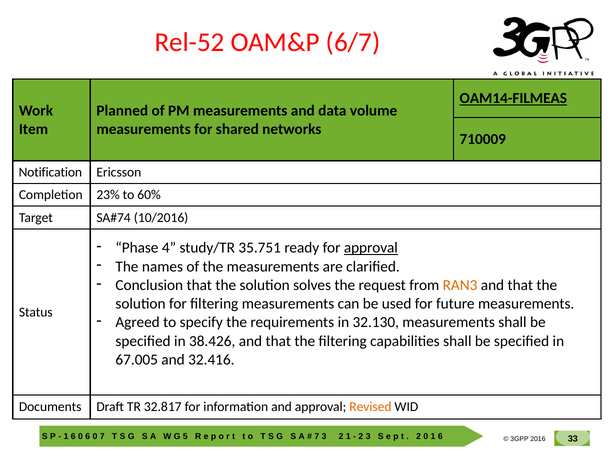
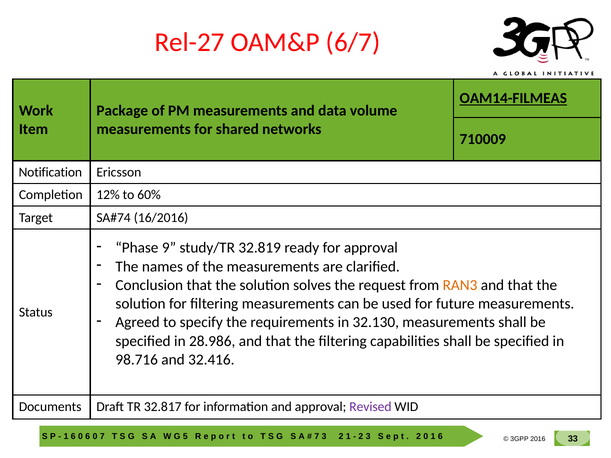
Rel-52: Rel-52 -> Rel-27 (190, 42)
Planned: Planned -> Package (122, 111)
23%: 23% -> 12% (108, 195)
10/2016: 10/2016 -> 16/2016 (161, 218)
4: 4 -> 9 (169, 248)
35.751: 35.751 -> 32.819 (260, 248)
approval underline: present -> none (371, 248)
38.426: 38.426 -> 28.986 (212, 341)
67.005: 67.005 -> 98.716 (137, 360)
Revised colour: orange -> purple (370, 407)
